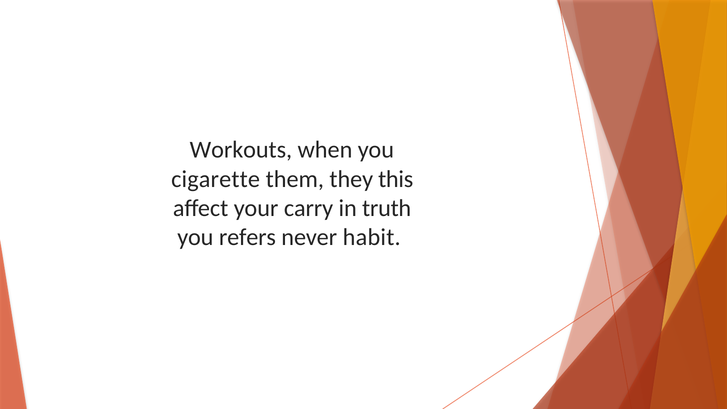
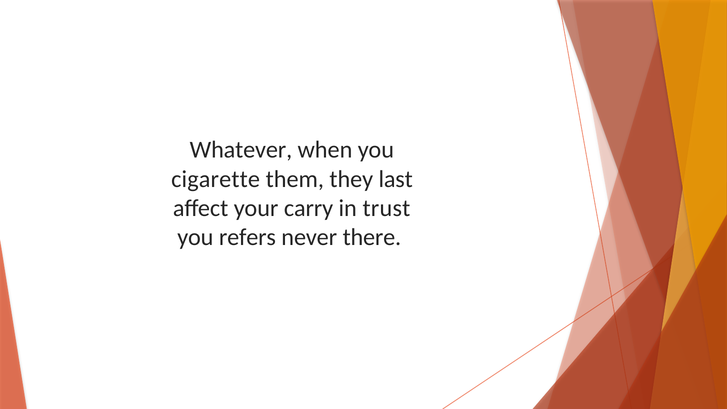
Workouts: Workouts -> Whatever (241, 150)
this: this -> last (396, 179)
truth: truth -> trust (386, 208)
habit: habit -> there (372, 237)
